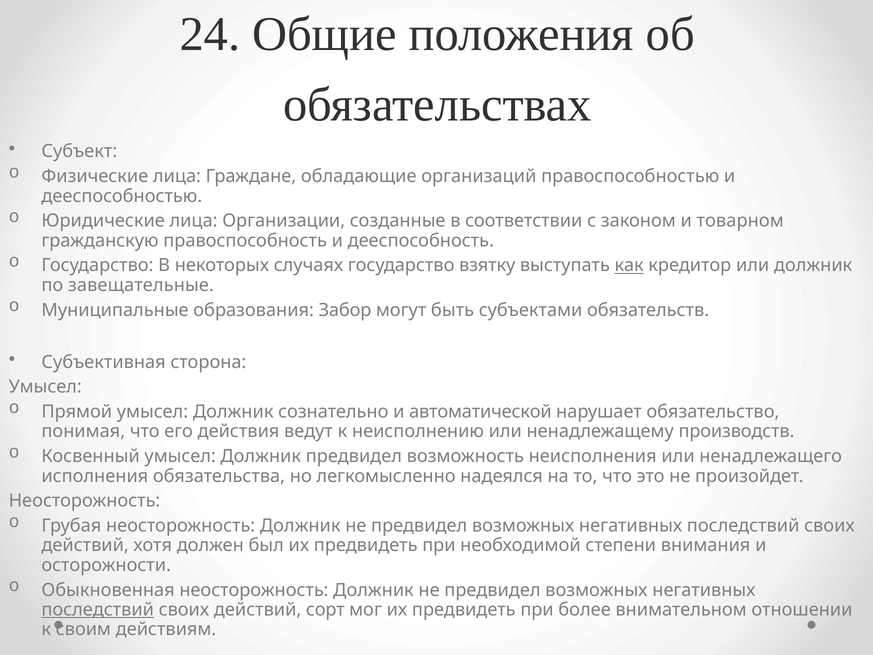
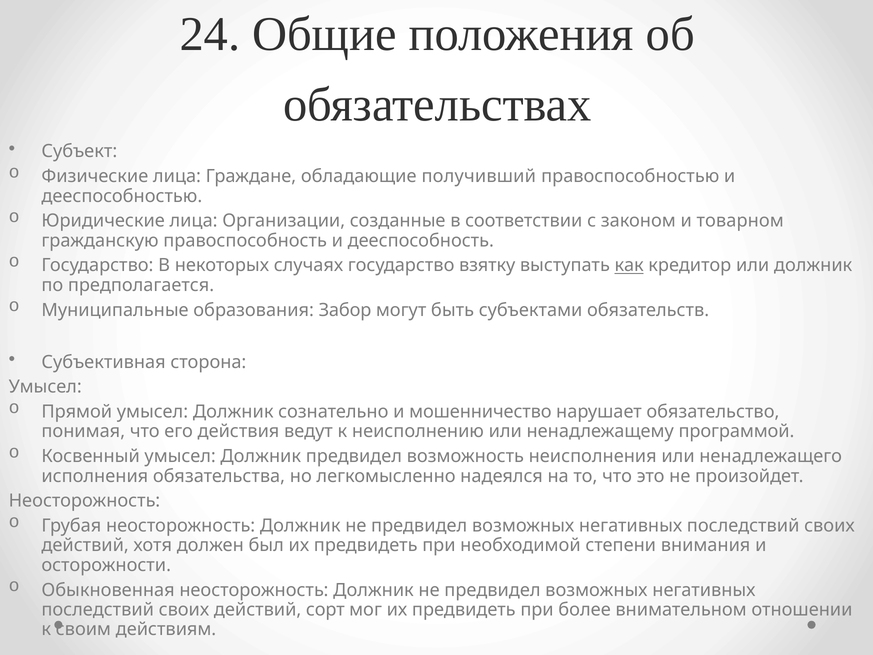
организаций: организаций -> получивший (479, 176)
завещательные: завещательные -> предполагается (141, 285)
автоматической: автоматической -> мошенничество (480, 412)
производств: производств -> программой (736, 431)
последствий underline: present -> none (98, 609)
